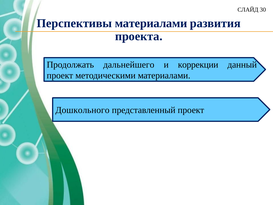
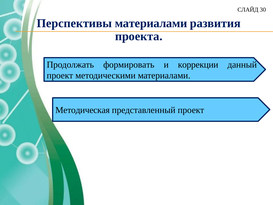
дальнейшего: дальнейшего -> формировать (129, 65)
Дошкольного: Дошкольного -> Методическая (83, 110)
